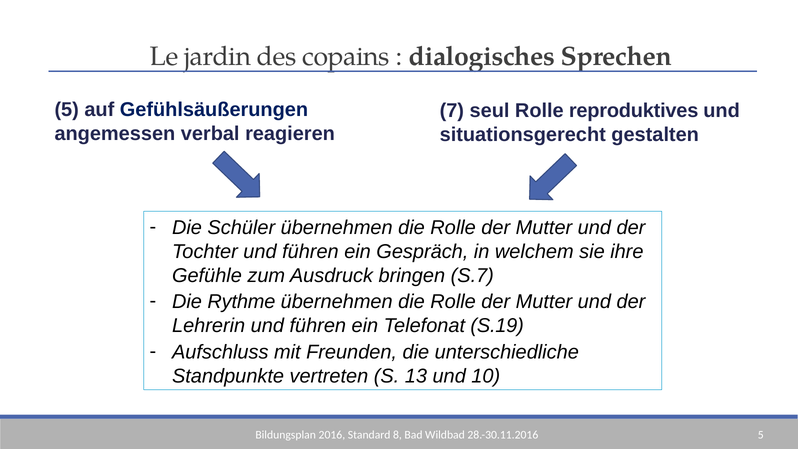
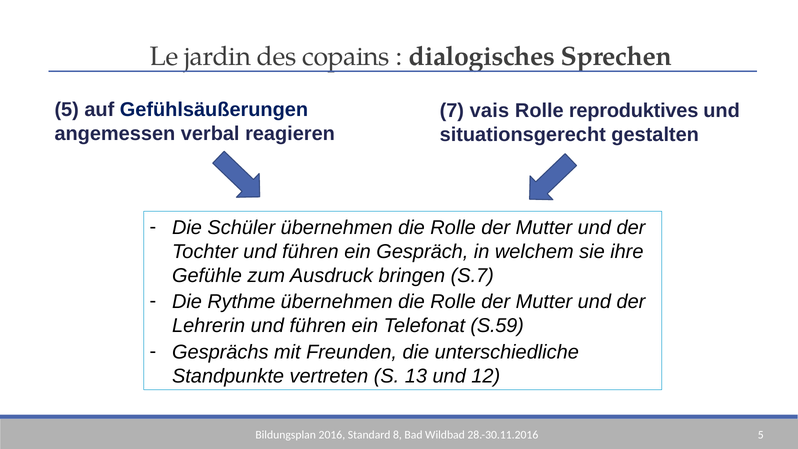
seul: seul -> vais (489, 111)
S.19: S.19 -> S.59 (497, 326)
Aufschluss: Aufschluss -> Gesprächs (220, 352)
10: 10 -> 12 (486, 376)
